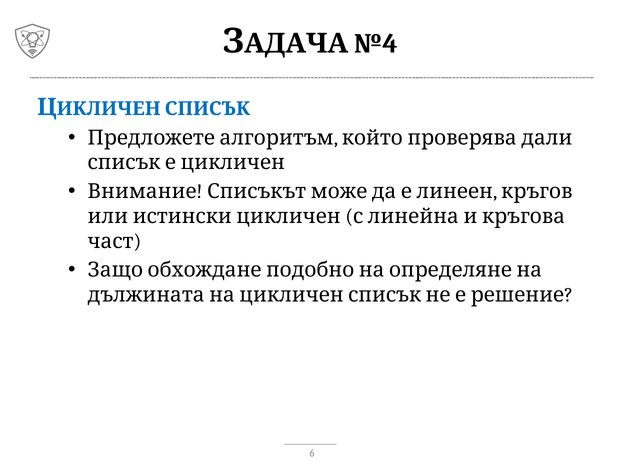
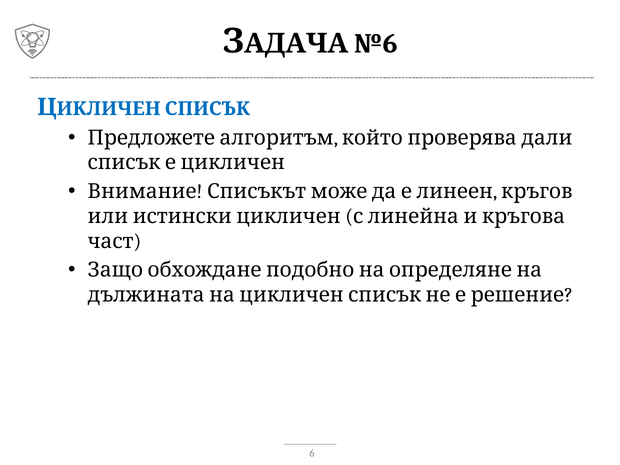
№4: №4 -> №6 (376, 43)
